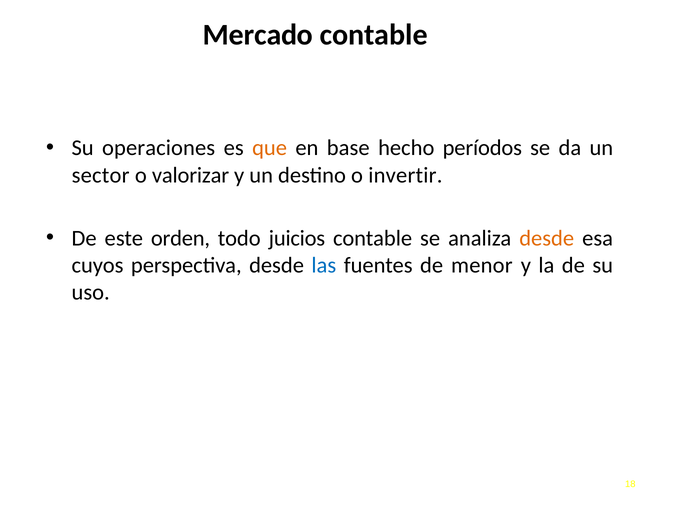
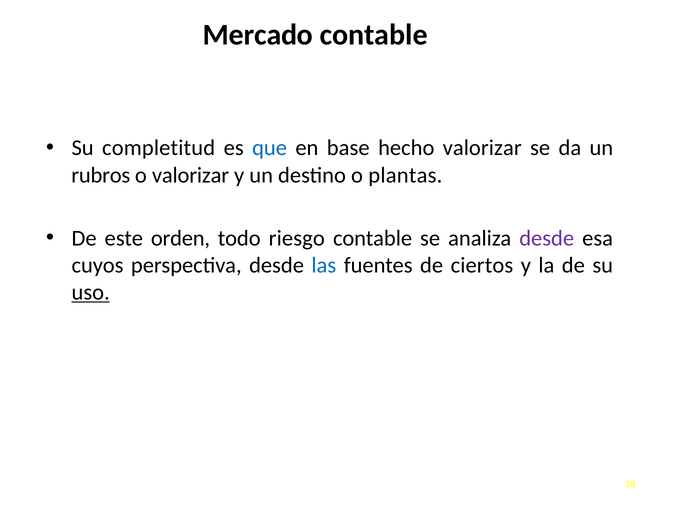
operaciones: operaciones -> completitud (159, 148)
que colour: orange -> blue (270, 148)
hecho períodos: períodos -> valorizar (482, 148)
sector: sector -> rubros (101, 175)
invertir: invertir -> plantas (405, 175)
juicios: juicios -> riesgo (297, 238)
desde colour: orange -> purple (547, 238)
menor: menor -> ciertos (482, 265)
uso underline: none -> present (91, 292)
